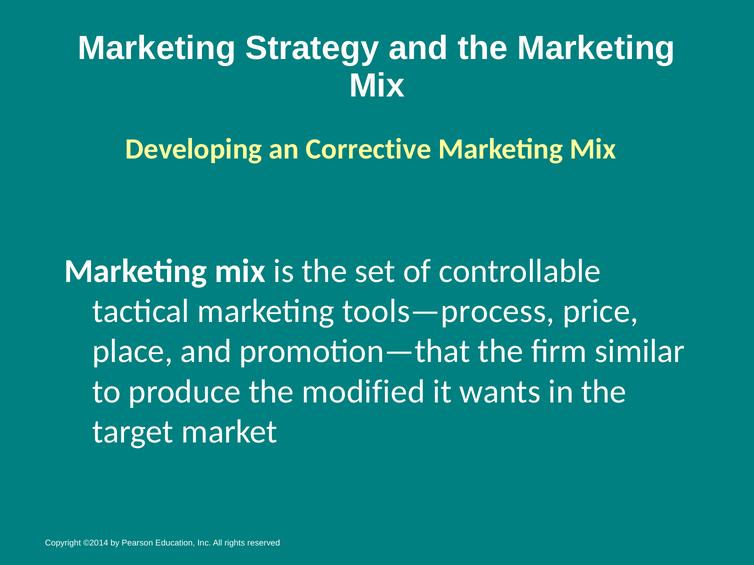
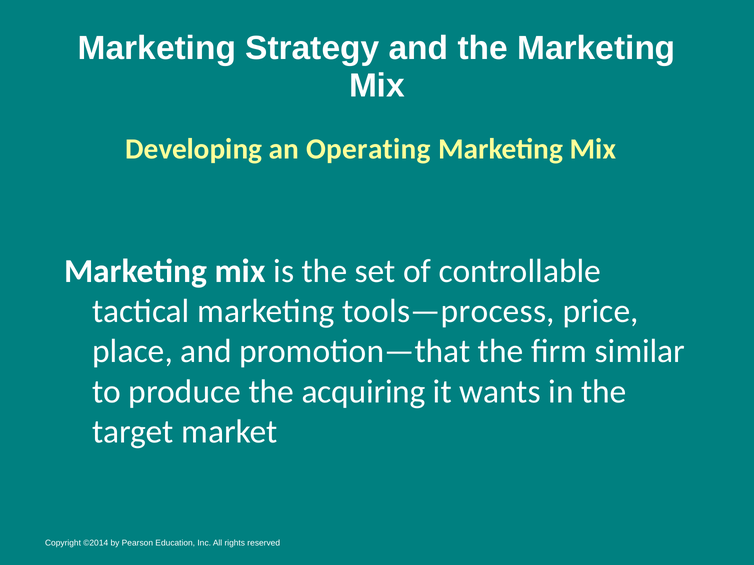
Corrective: Corrective -> Operating (368, 149)
modified: modified -> acquiring (364, 392)
